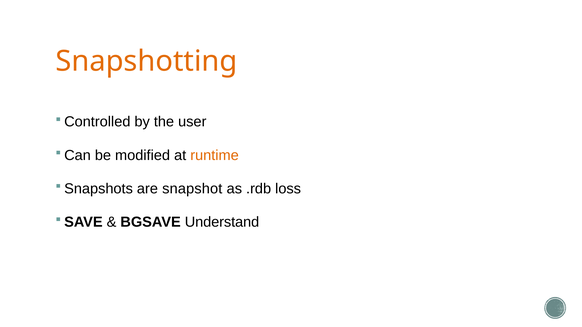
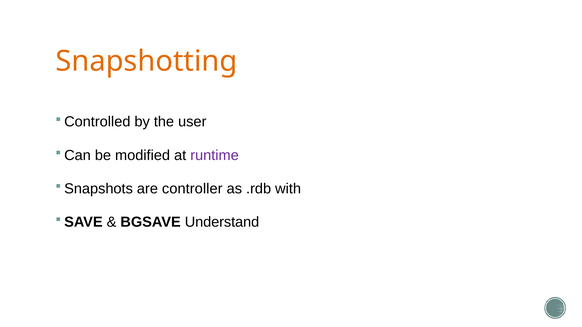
runtime colour: orange -> purple (215, 155)
snapshot: snapshot -> controller (192, 189)
loss: loss -> with (288, 189)
